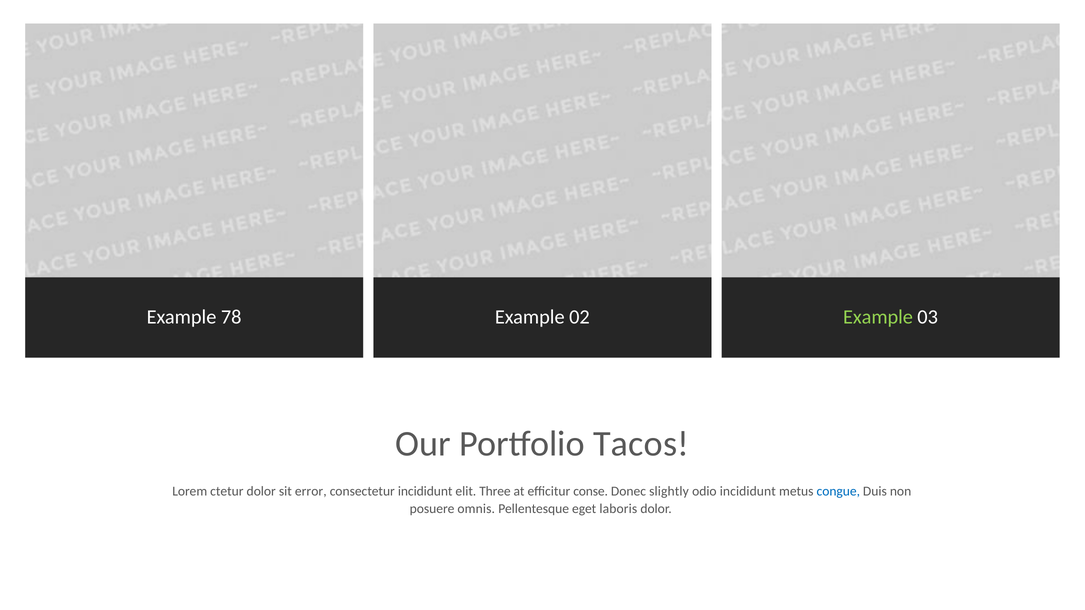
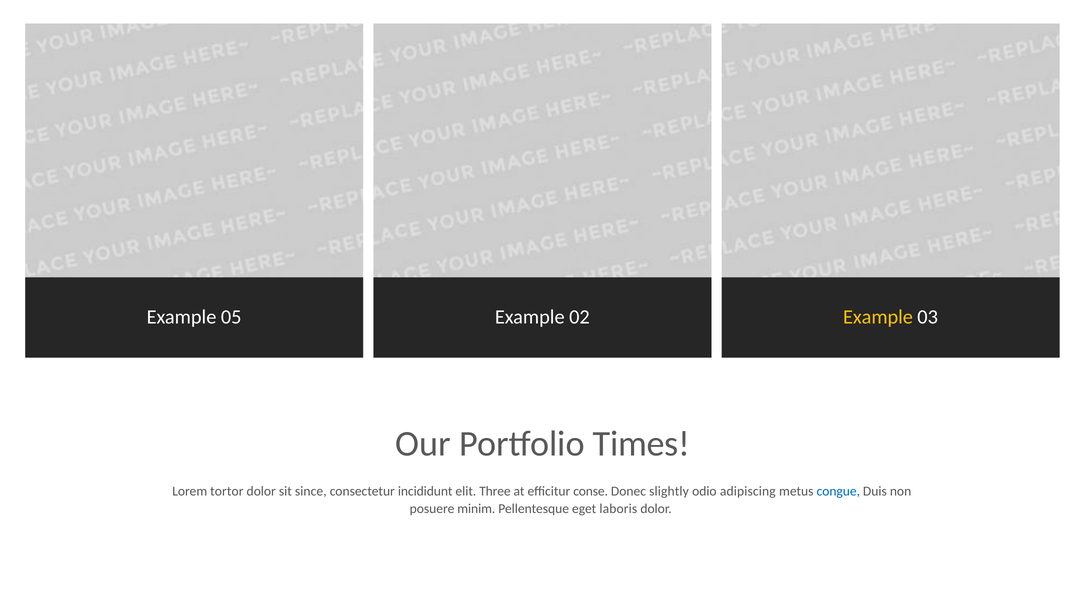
78: 78 -> 05 (231, 317)
Example colour: light green -> yellow (878, 317)
Tacos: Tacos -> Times (641, 444)
ctetur: ctetur -> tortor (227, 491)
error: error -> since (311, 491)
odio incididunt: incididunt -> adipiscing (748, 491)
omnis: omnis -> minim (476, 509)
